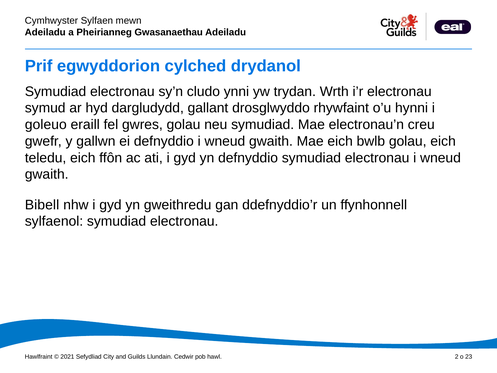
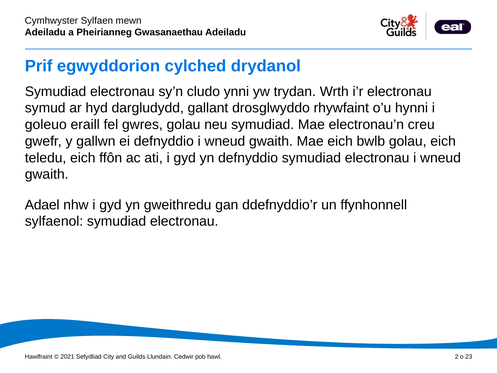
Bibell: Bibell -> Adael (42, 205)
